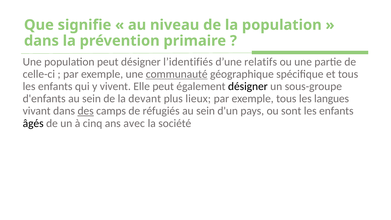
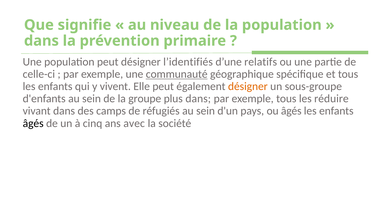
désigner colour: black -> orange (248, 86)
devant: devant -> groupe (145, 99)
plus lieux: lieux -> dans (198, 99)
langues: langues -> réduire (331, 99)
des underline: present -> none (86, 111)
ou sont: sont -> âgés (291, 111)
